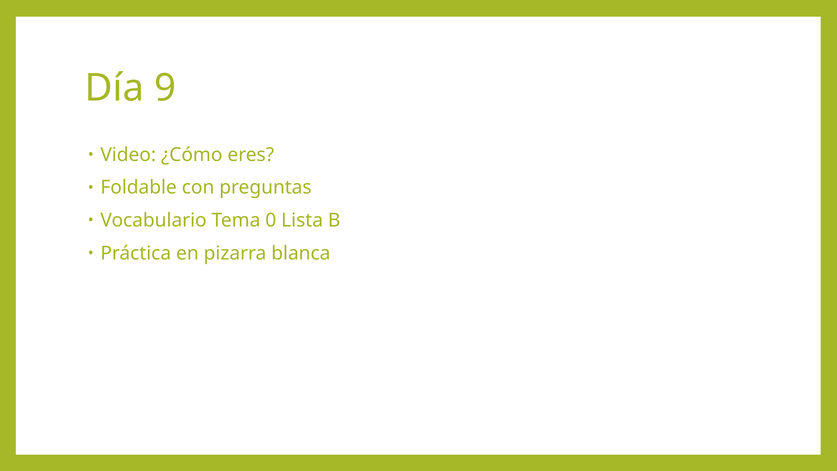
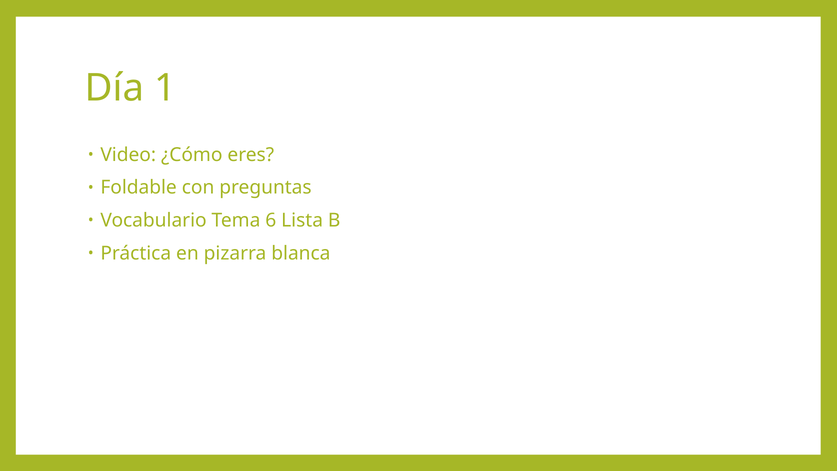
9: 9 -> 1 (165, 88)
0: 0 -> 6 (271, 220)
